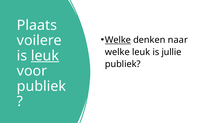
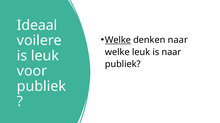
Plaats: Plaats -> Ideaal (37, 25)
is jullie: jullie -> naar (171, 52)
leuk underline: present -> none (45, 56)
